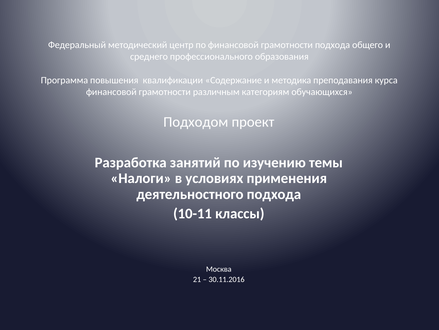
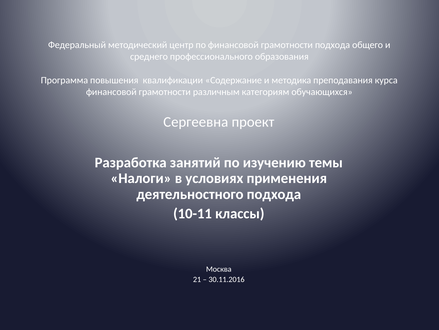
Подходом: Подходом -> Сергеевна (196, 122)
